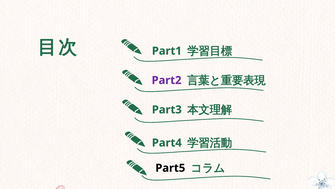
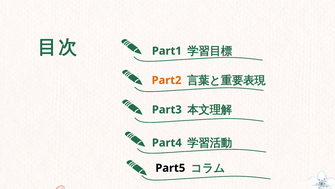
Part2 colour: purple -> orange (167, 80)
